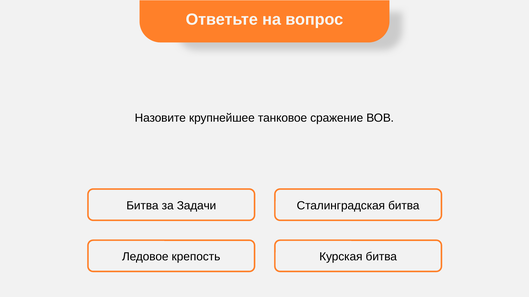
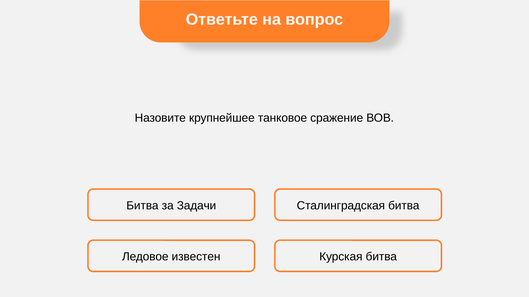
крепость: крепость -> известен (196, 257)
